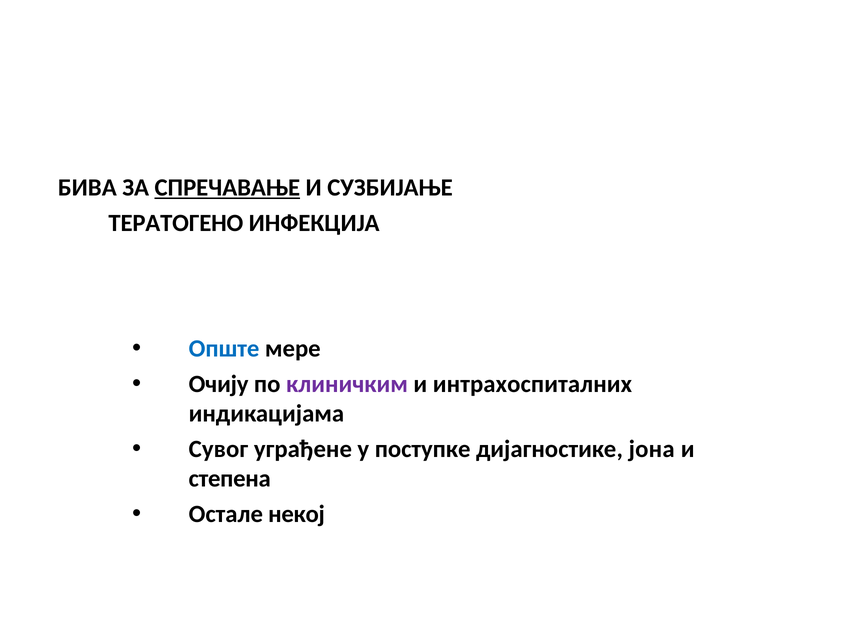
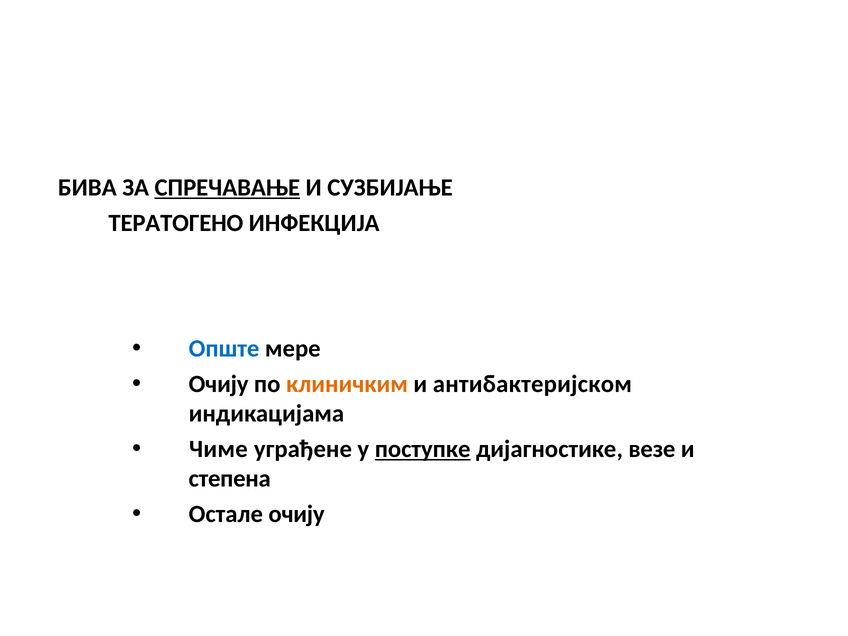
клиничким colour: purple -> orange (347, 384)
интрахоспиталних: интрахоспиталних -> антибактеријском (532, 384)
Сувог: Сувог -> Чиме (218, 449)
поступке underline: none -> present (423, 449)
јона: јона -> везе (652, 449)
Остале некој: некој -> очију (297, 514)
